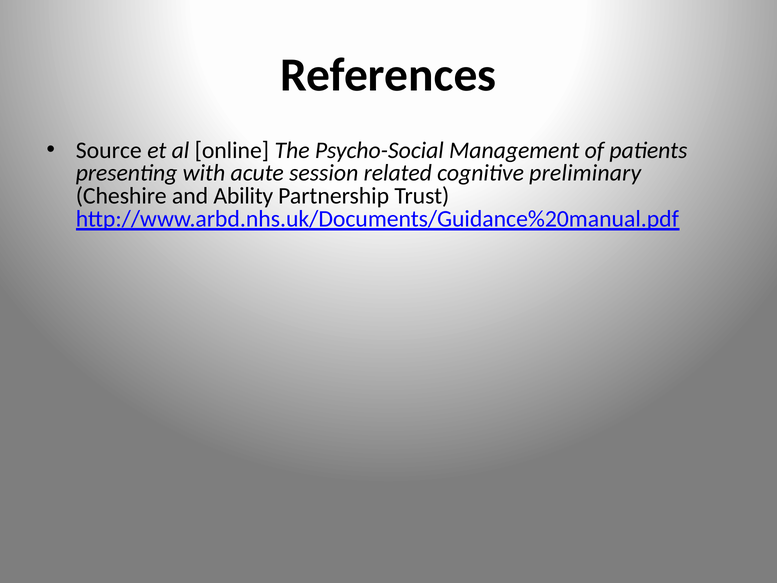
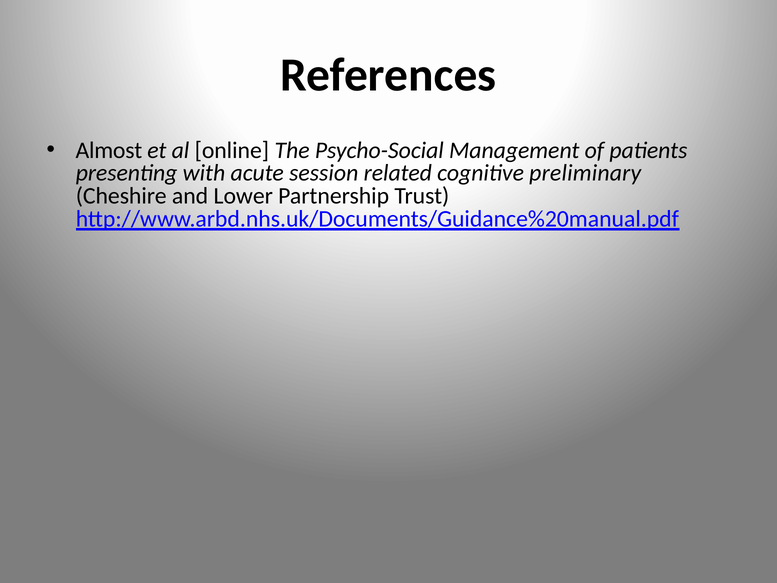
Source: Source -> Almost (109, 150)
Ability: Ability -> Lower (243, 196)
